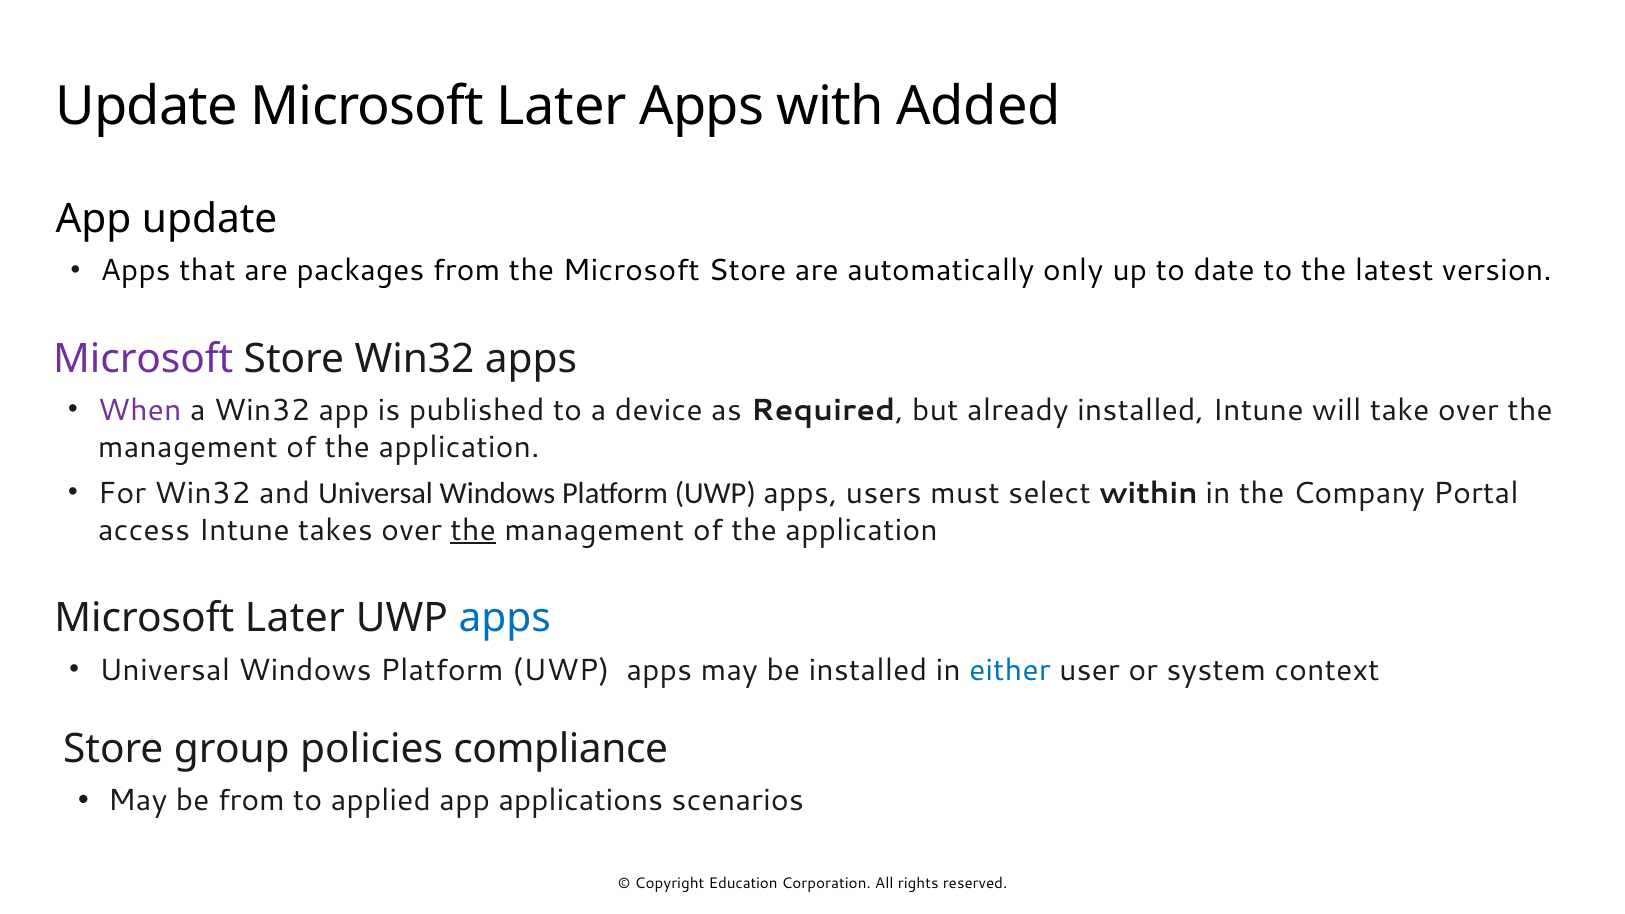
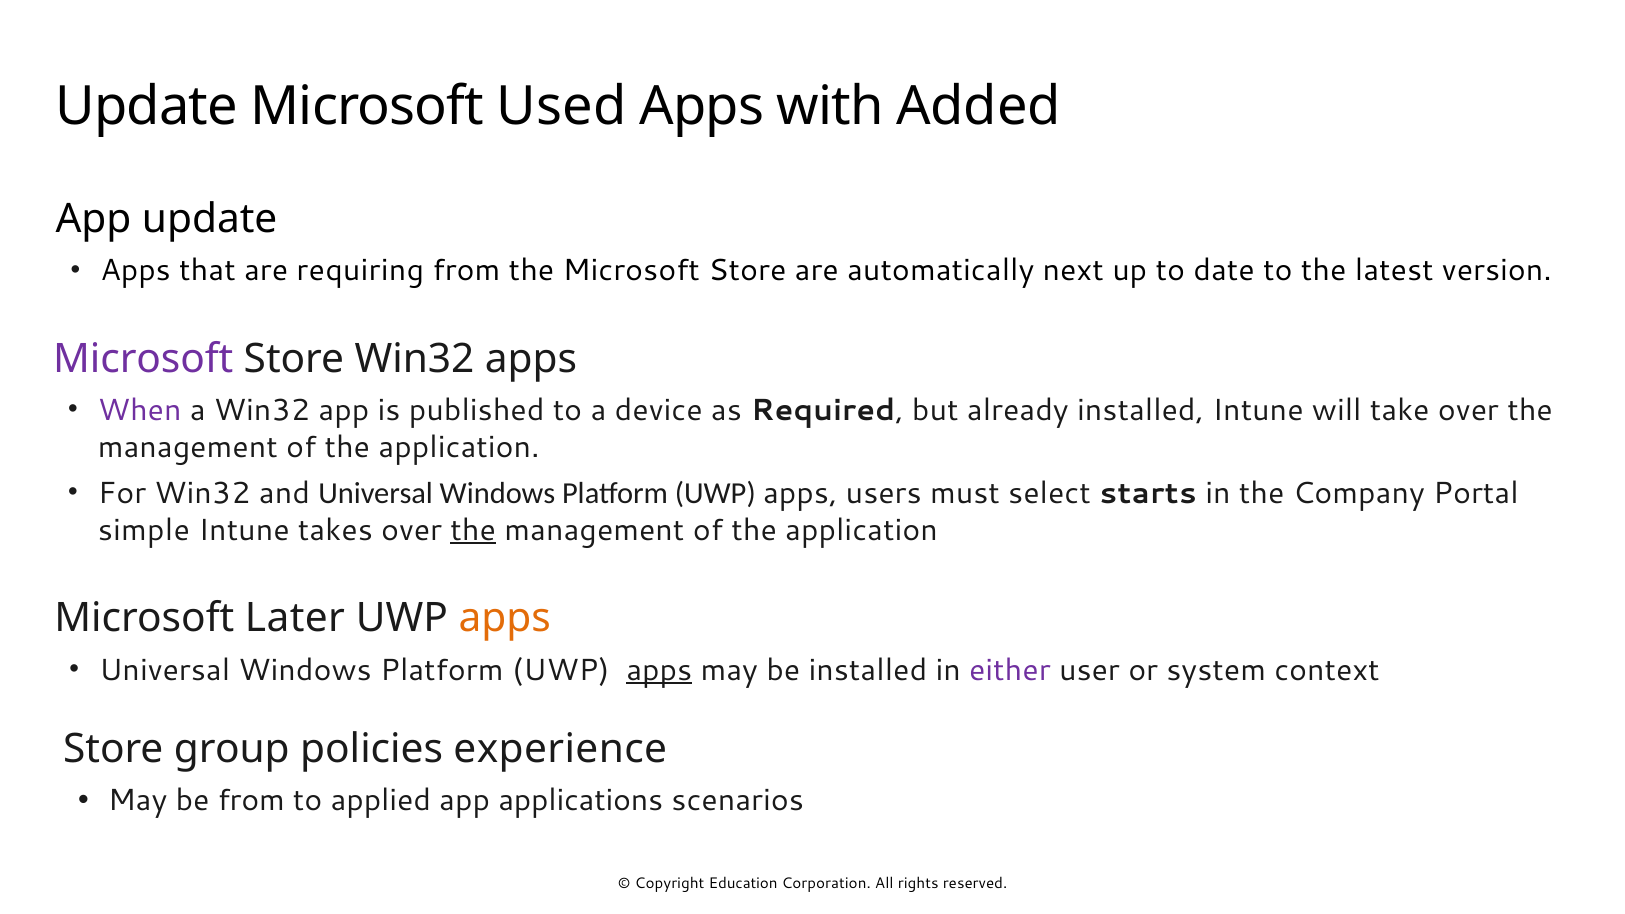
Update Microsoft Later: Later -> Used (562, 107)
packages: packages -> requiring (360, 271)
only: only -> next (1073, 271)
within: within -> starts (1148, 493)
access: access -> simple (144, 530)
apps colour: blue -> orange (505, 618)
apps underline: none -> present (659, 670)
either colour: blue -> purple (1010, 670)
compliance: compliance -> experience (560, 749)
